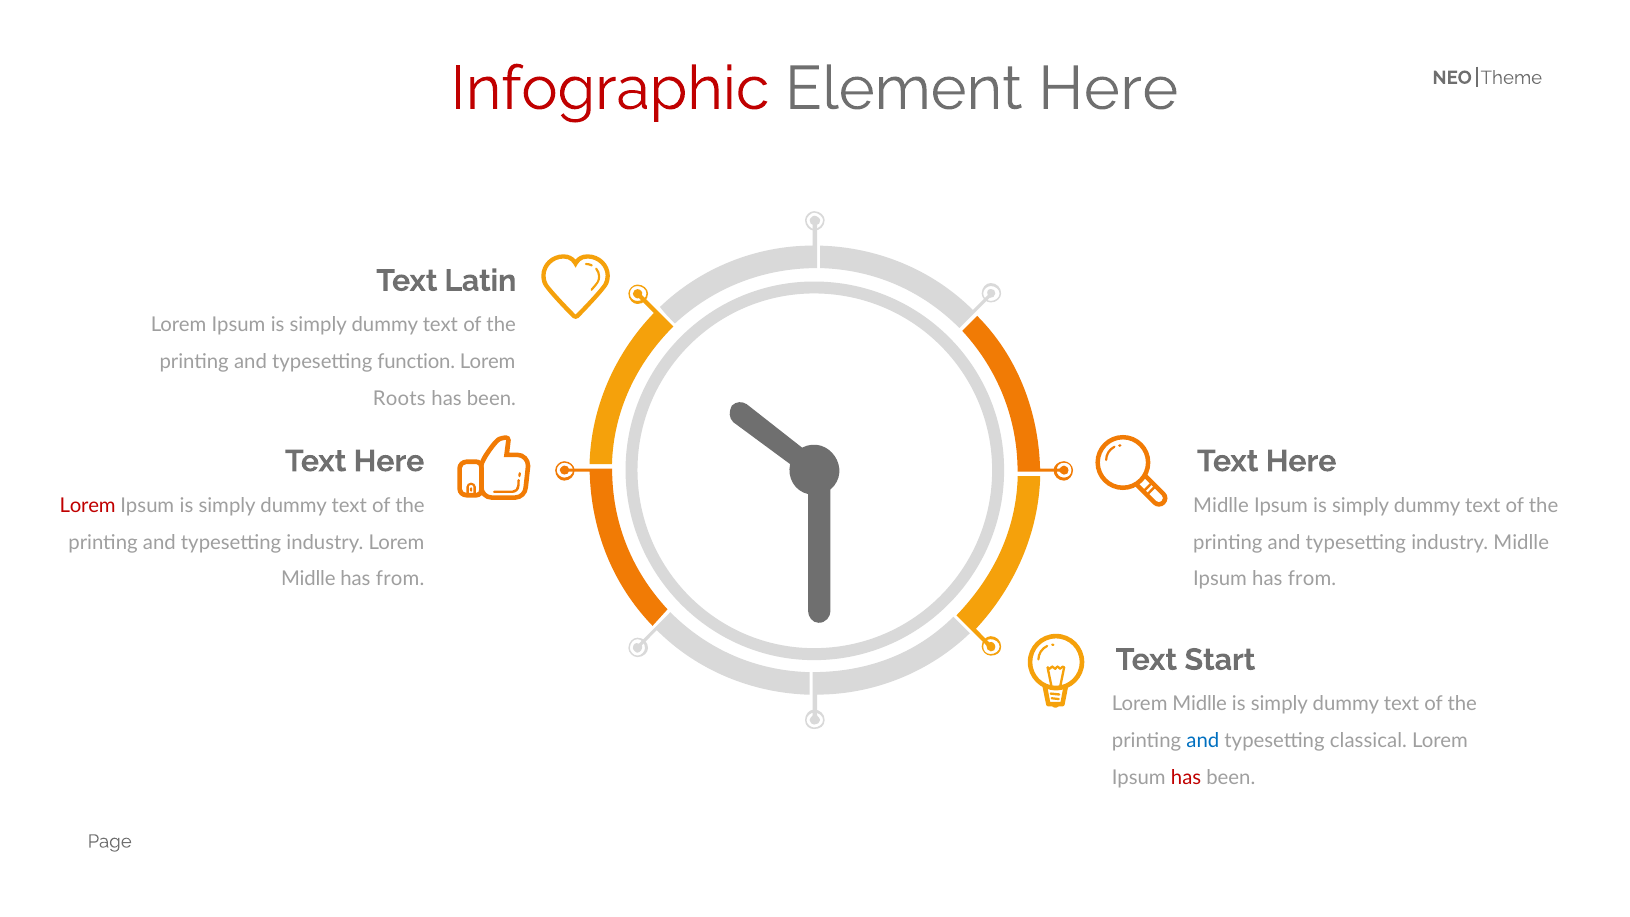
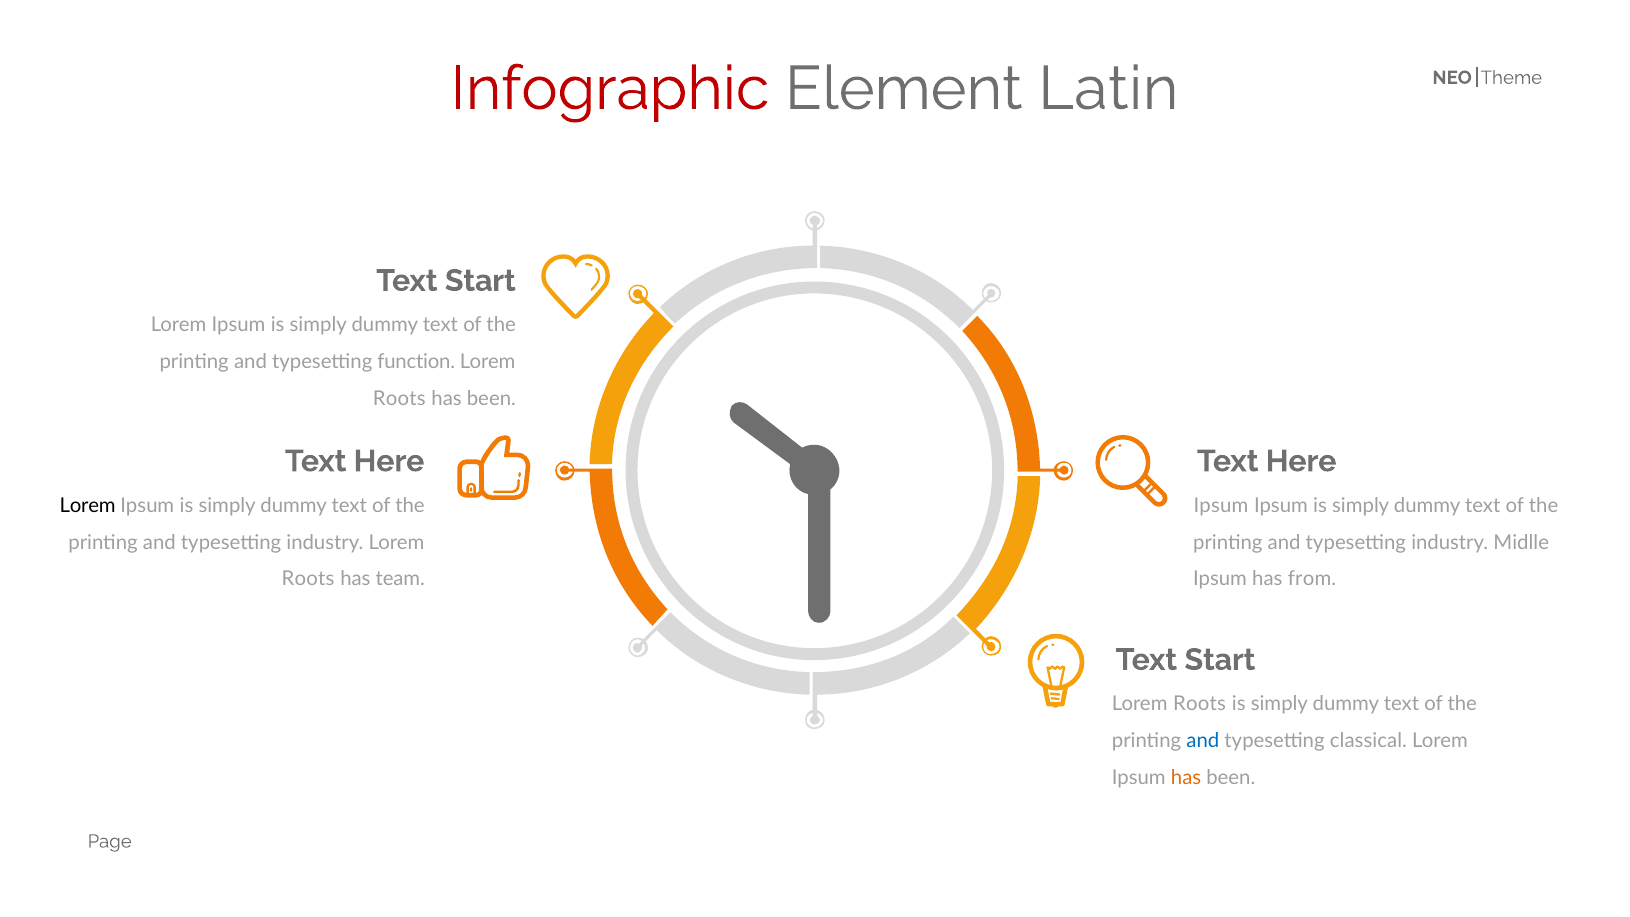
Element Here: Here -> Latin (1108, 89)
Latin: Latin -> Start (480, 281)
Lorem colour: red -> black (88, 506)
Midlle: Midlle -> Ipsum (1221, 506)
Midlle: Midlle -> Roots (308, 579)
from: from -> team (400, 579)
Midlle: Midlle -> Roots (1200, 704)
has colour: red -> orange (1186, 778)
